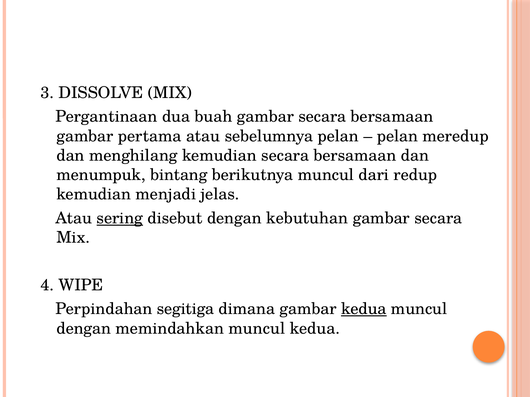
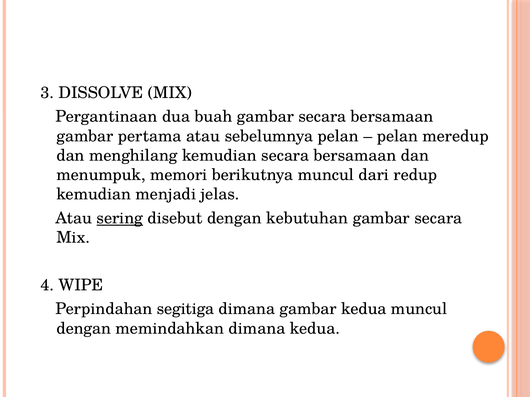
bintang: bintang -> memori (179, 175)
kedua underline: present -> none (364, 309)
memindahkan muncul: muncul -> dimana (257, 329)
